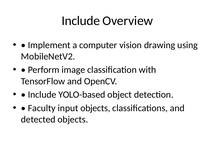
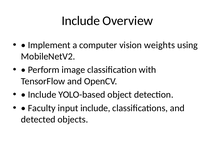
drawing: drawing -> weights (160, 45)
input objects: objects -> include (95, 108)
